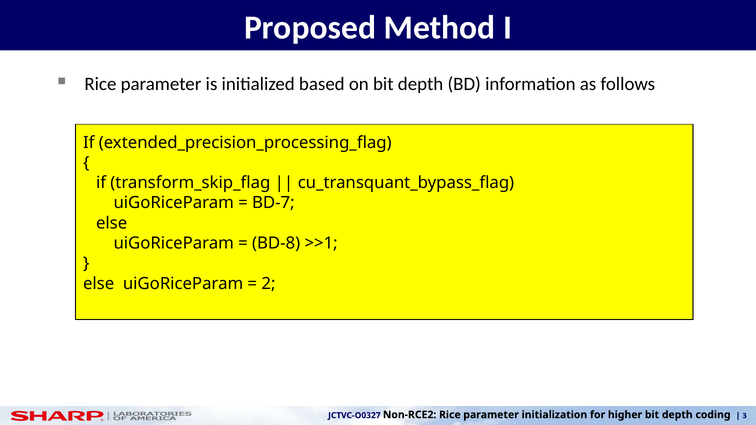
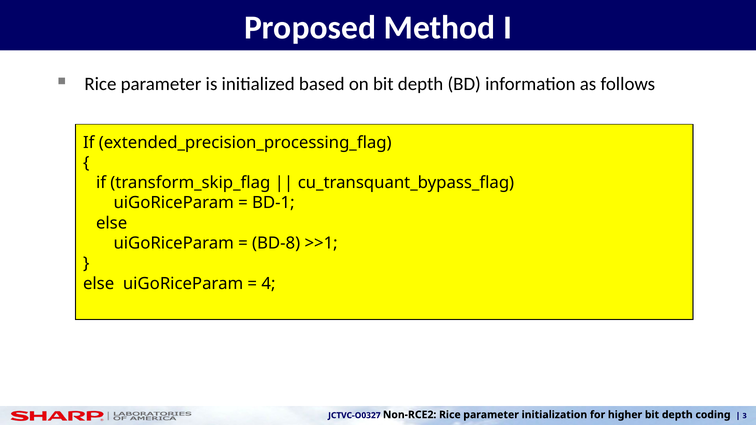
BD-7: BD-7 -> BD-1 (273, 203)
2: 2 -> 4 (268, 284)
